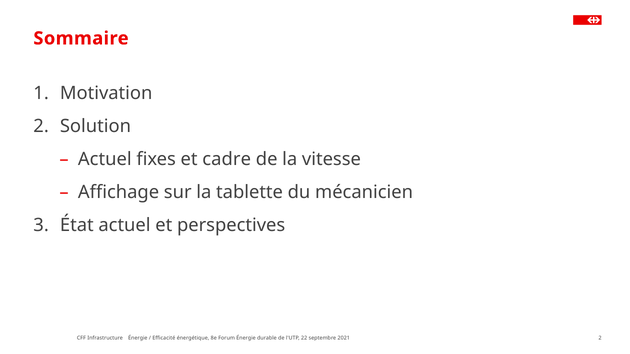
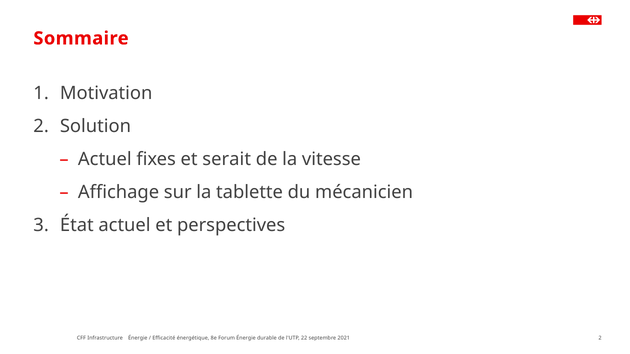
cadre: cadre -> serait (227, 159)
